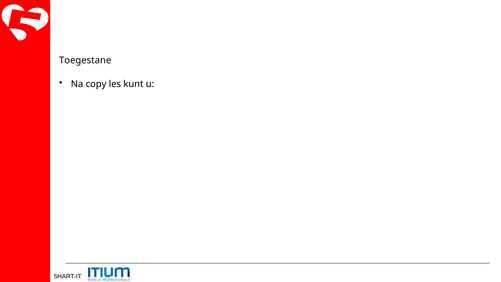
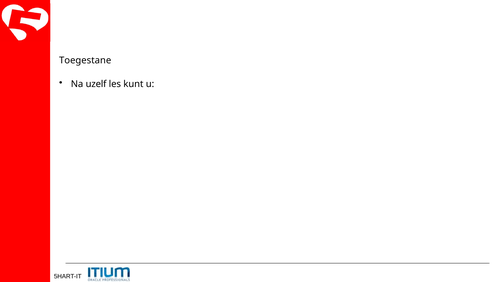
copy: copy -> uzelf (96, 84)
